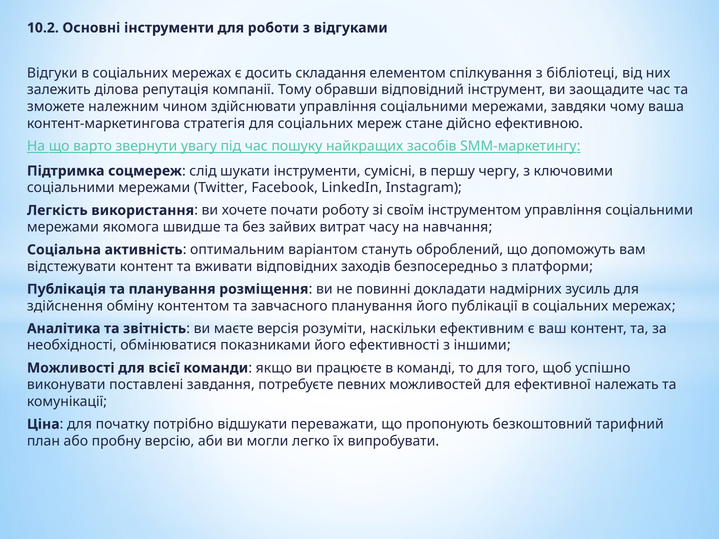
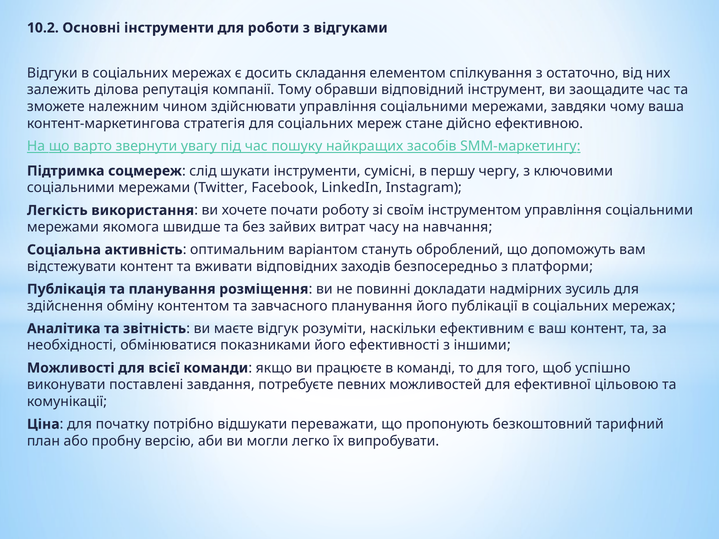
бібліотеці: бібліотеці -> остаточно (583, 73)
версія: версія -> відгук (278, 329)
належать: належать -> цільовою (627, 385)
